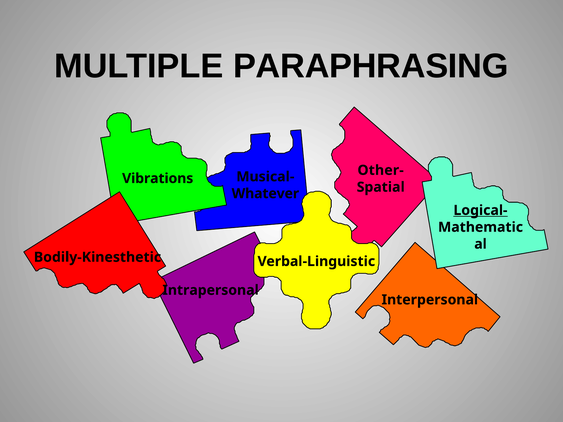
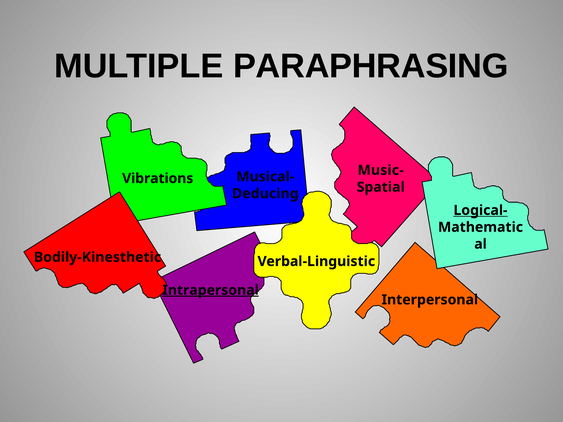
Other-: Other- -> Music- (381, 170)
Whatever: Whatever -> Deducing (265, 194)
Intrapersonal underline: none -> present (211, 290)
